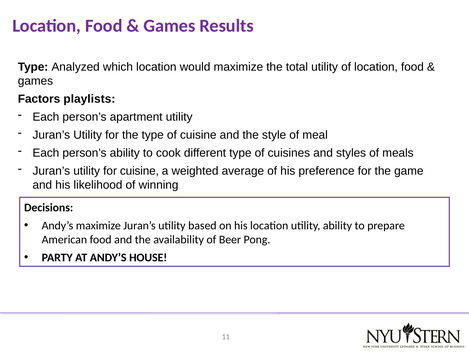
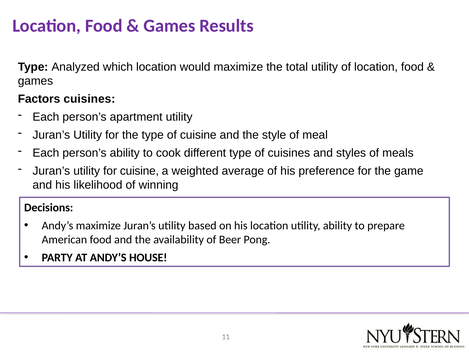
Factors playlists: playlists -> cuisines (89, 99)
